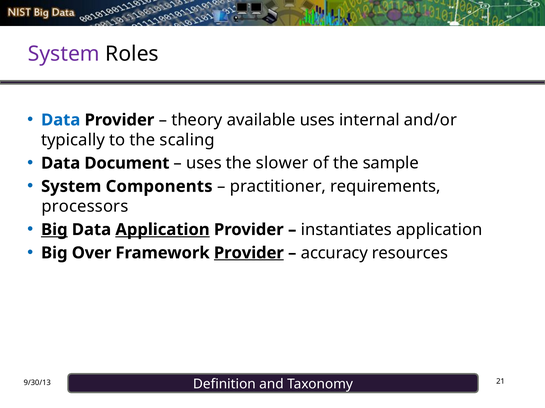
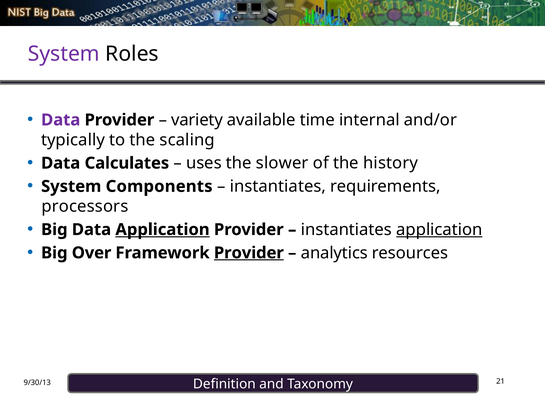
Data colour: blue -> purple (61, 120)
theory: theory -> variety (197, 120)
available uses: uses -> time (317, 120)
Document: Document -> Calculates (127, 163)
sample: sample -> history (391, 163)
practitioner: practitioner -> instantiates (278, 187)
Big underline: present -> none (54, 230)
application underline: none -> present (439, 230)
accuracy: accuracy -> analytics (334, 253)
